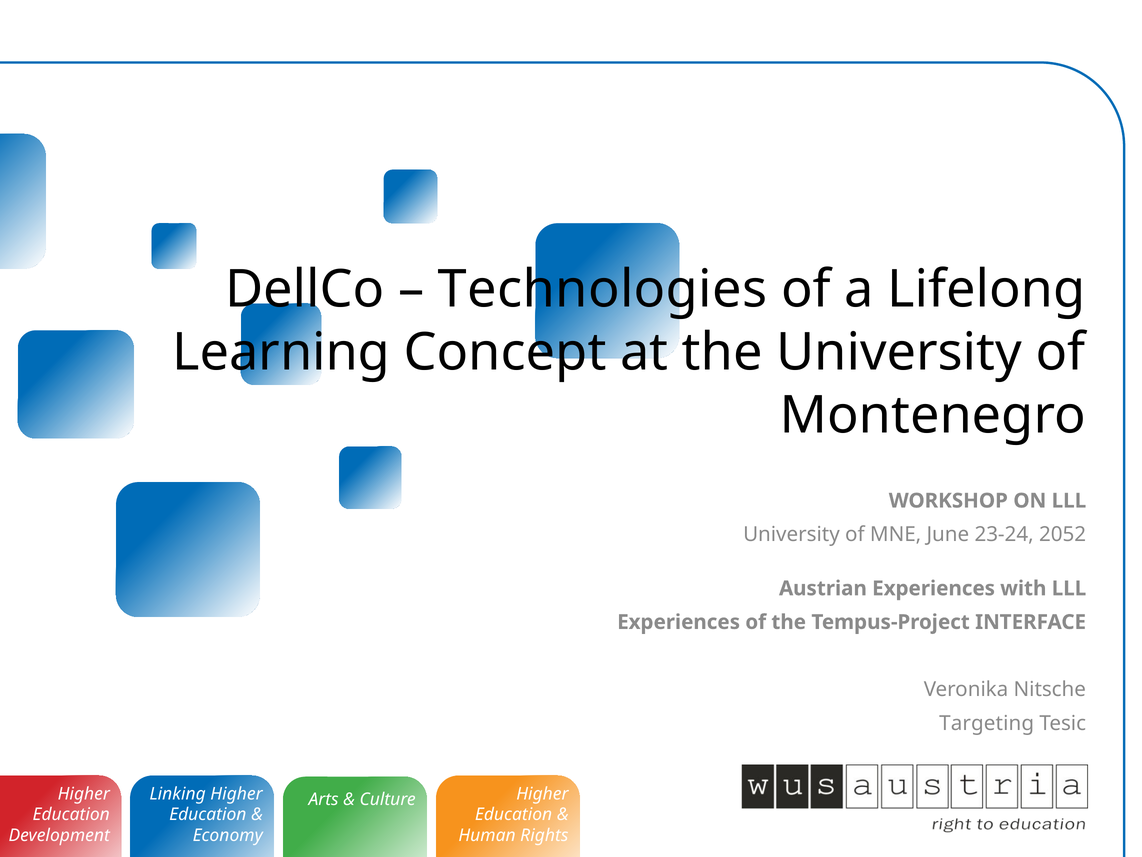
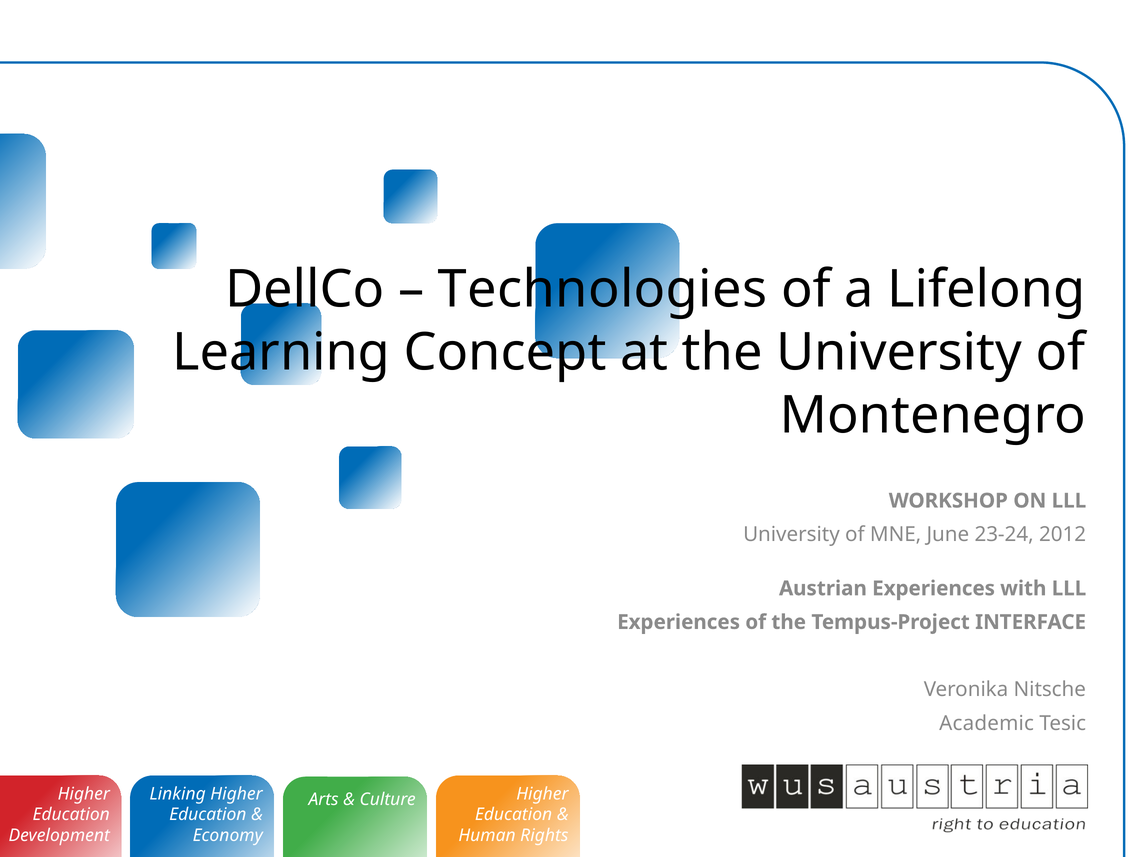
2052: 2052 -> 2012 (1063, 534)
Targeting: Targeting -> Academic (987, 723)
